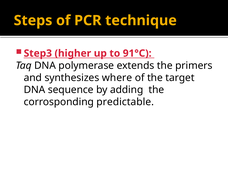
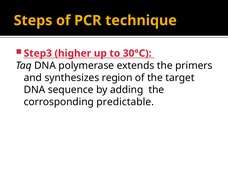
91°C: 91°C -> 30°C (137, 53)
where: where -> region (117, 78)
